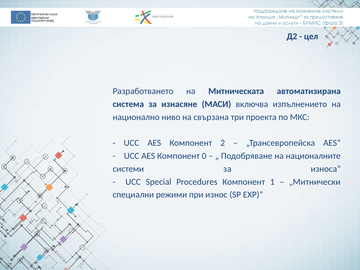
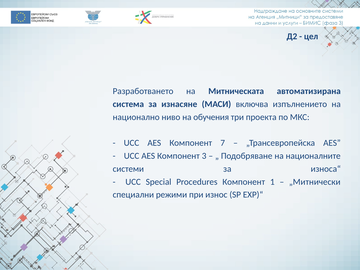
свързана: свързана -> обучения (211, 117)
2: 2 -> 7 (223, 143)
0: 0 -> 3 (204, 156)
